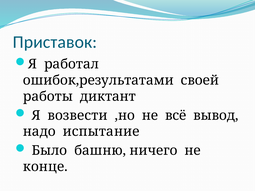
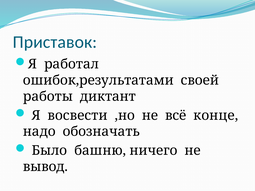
возвести: возвести -> восвести (78, 116)
вывод: вывод -> конце (216, 116)
испытание: испытание -> обозначать (101, 132)
конце: конце -> вывод (45, 167)
